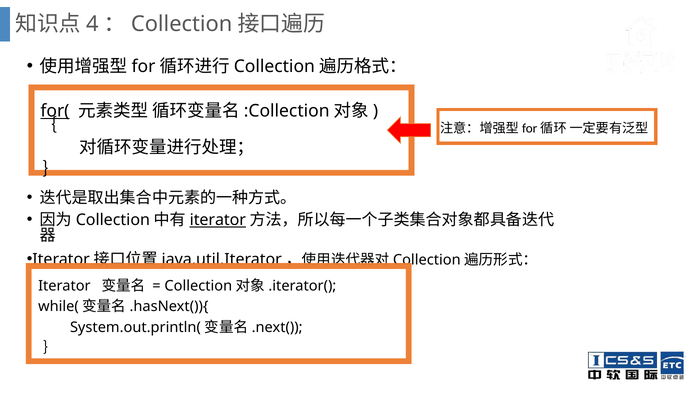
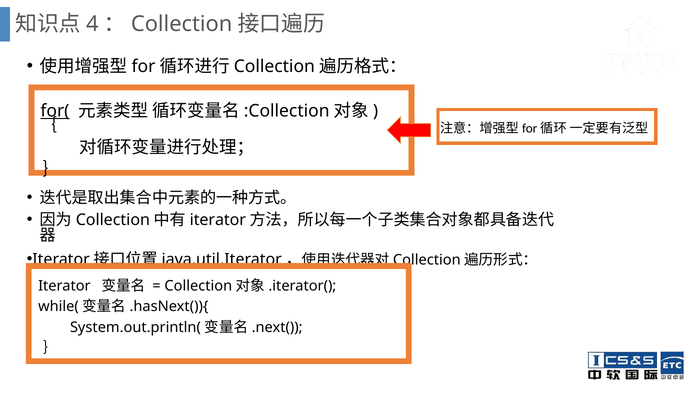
iterator underline: present -> none (218, 220)
